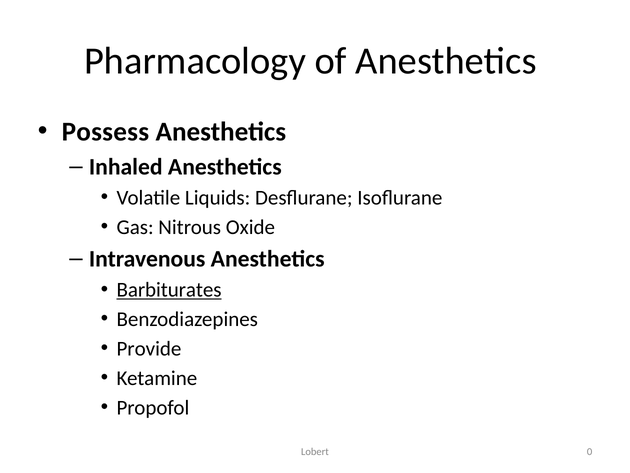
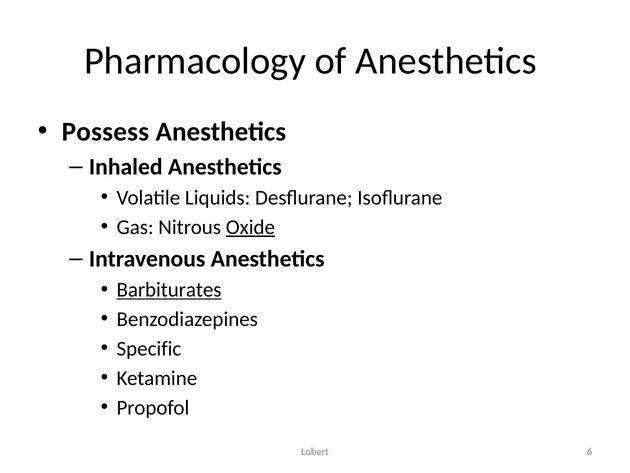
Oxide underline: none -> present (250, 227)
Provide: Provide -> Specific (149, 348)
0: 0 -> 6 (590, 451)
